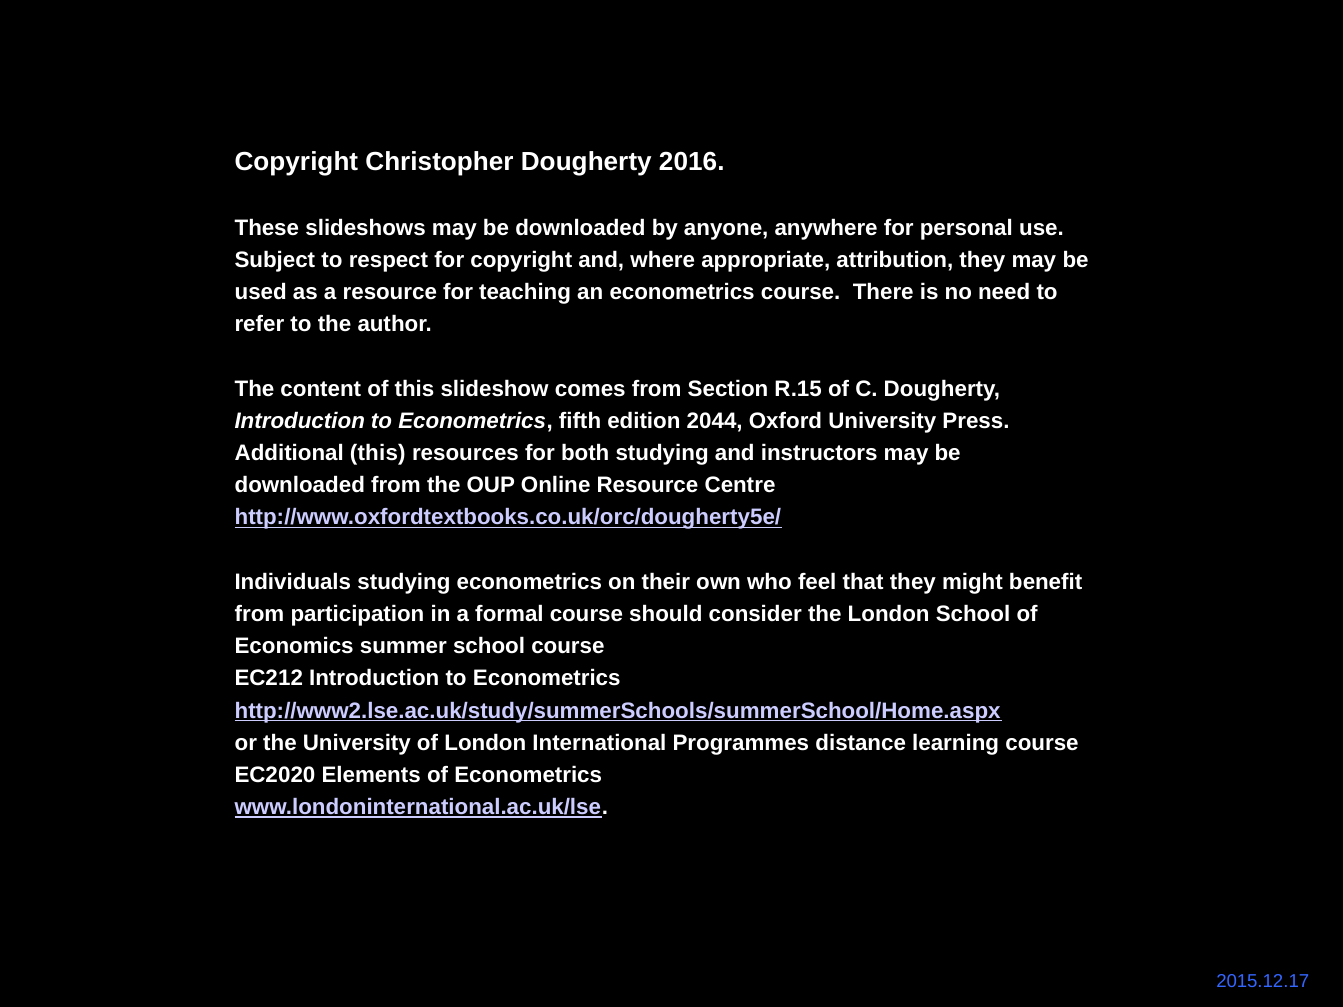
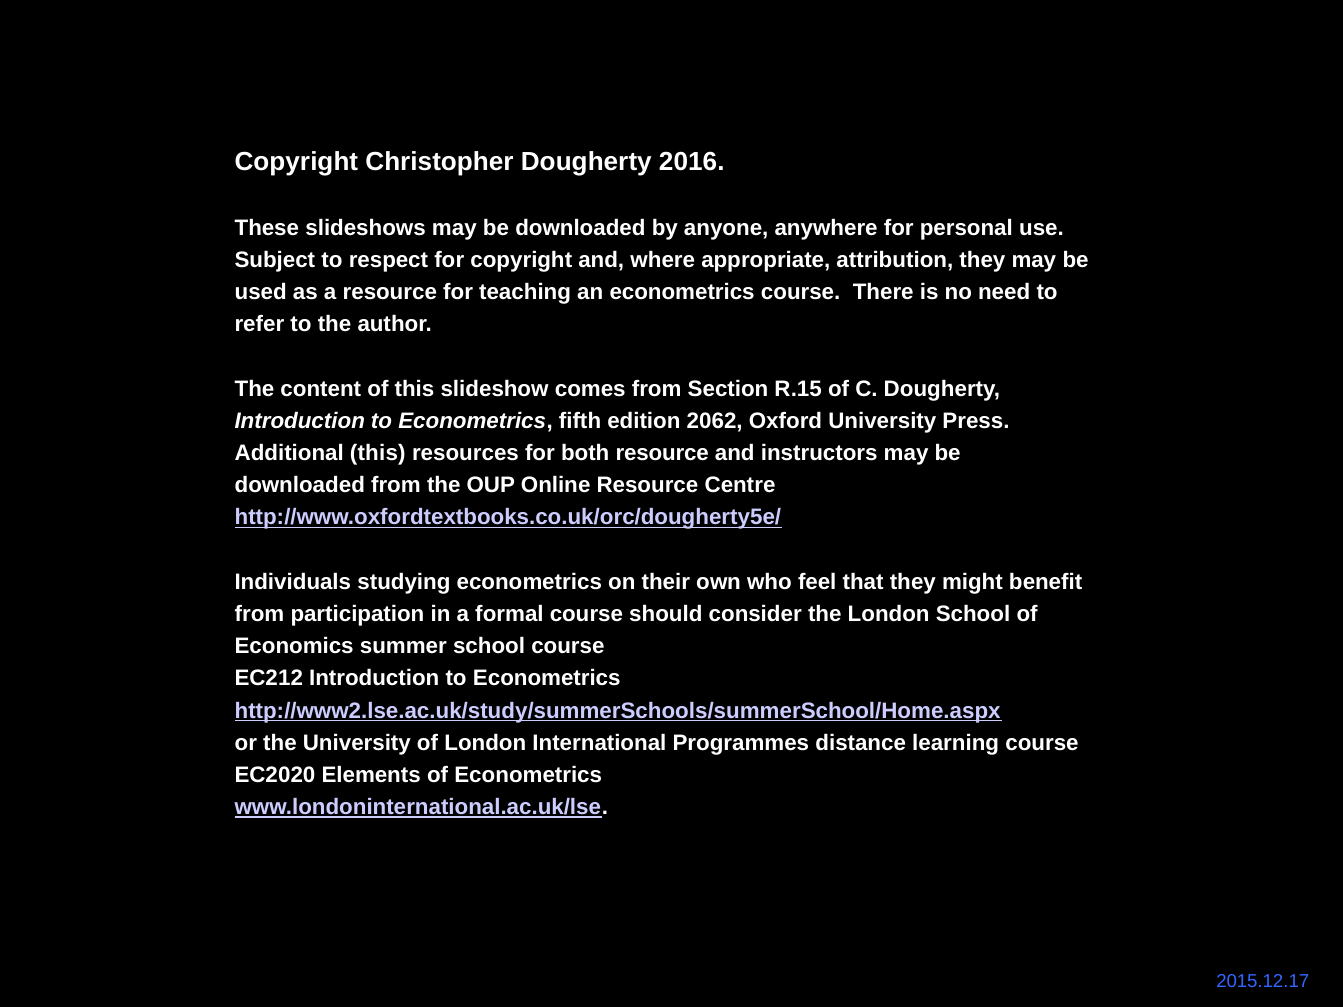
2044: 2044 -> 2062 (715, 421)
both studying: studying -> resource (662, 453)
